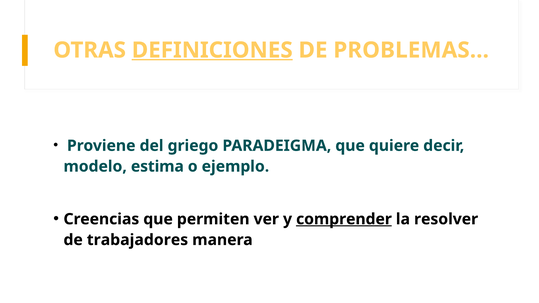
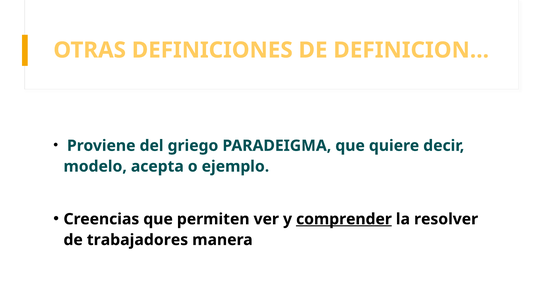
DEFINICIONES underline: present -> none (212, 50)
PROBLEMAS…: PROBLEMAS… -> DEFINICION… (411, 50)
estima: estima -> acepta (157, 167)
